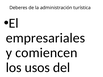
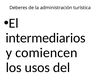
empresariales: empresariales -> intermediarios (46, 38)
